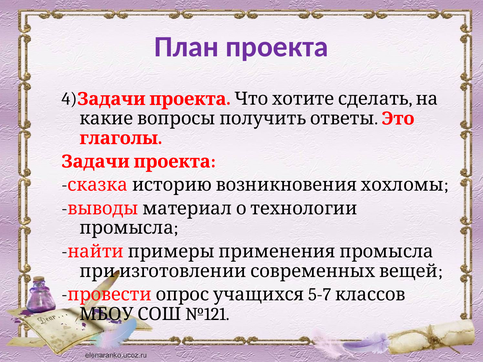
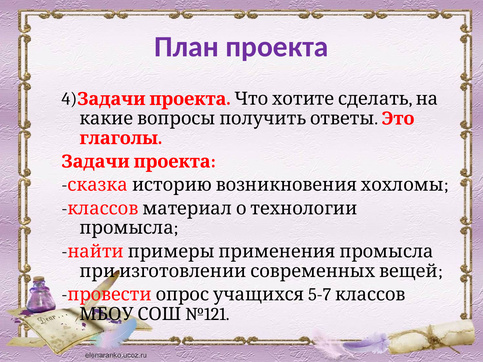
выводы: выводы -> классов (103, 209)
